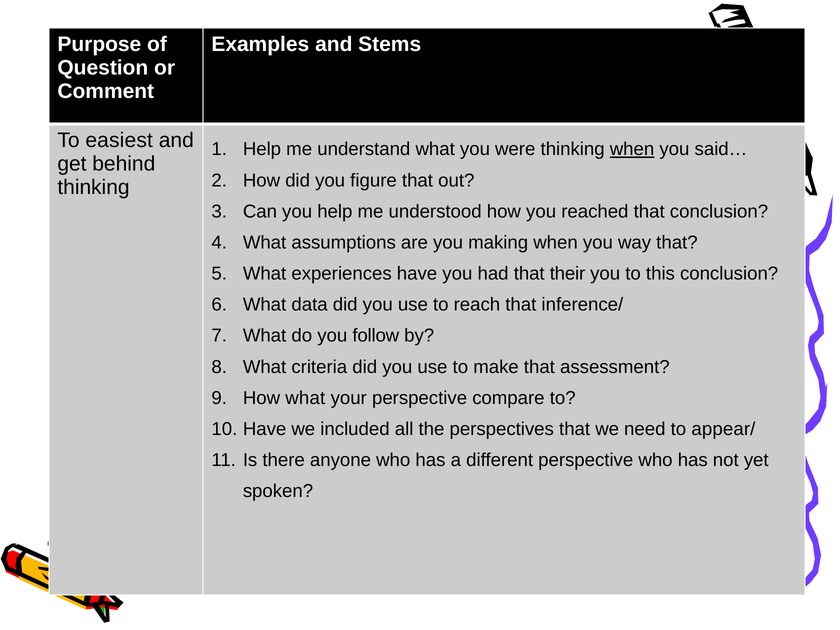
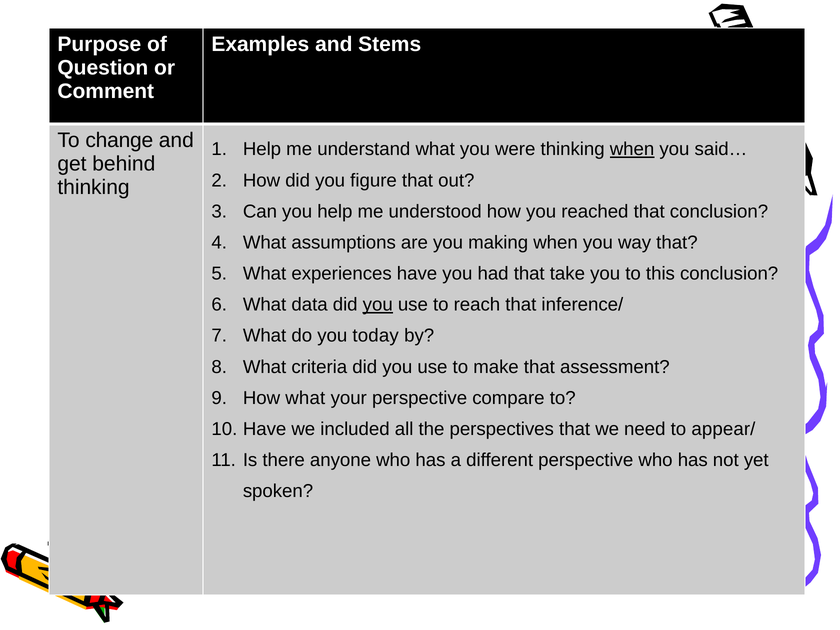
easiest: easiest -> change (119, 140)
their: their -> take (567, 274)
you underline: none -> present (378, 305)
follow: follow -> today (376, 336)
